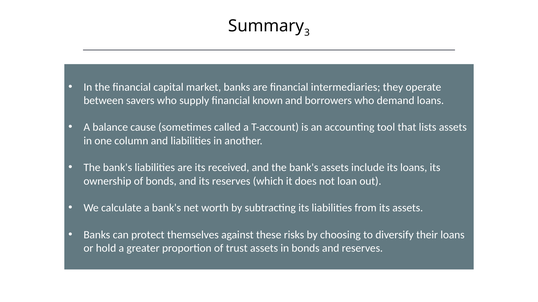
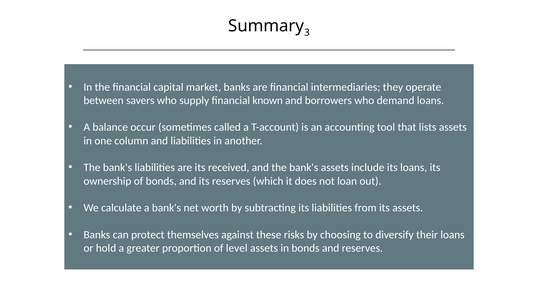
cause: cause -> occur (143, 128)
trust: trust -> level (237, 249)
